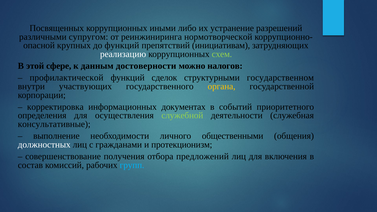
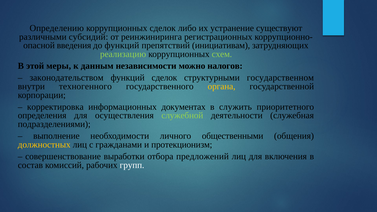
Посвященных: Посвященных -> Определению (57, 28)
коррупционных иными: иными -> сделок (163, 28)
разрешений: разрешений -> существуют (279, 28)
супругом: супругом -> субсидий (88, 37)
нормотворческой: нормотворческой -> регистрационных (218, 37)
крупных: крупных -> введения (74, 45)
реализацию colour: white -> light green (123, 54)
сфере: сфере -> меры (59, 66)
достоверности: достоверности -> независимости (146, 66)
профилактической: профилактической -> законодательством (67, 78)
участвующих: участвующих -> техногенного (85, 86)
событий: событий -> служить (235, 107)
консультативные: консультативные -> подразделениями (54, 124)
должностных colour: white -> yellow (44, 145)
получения: получения -> выработки (124, 156)
групп colour: light blue -> white (132, 165)
